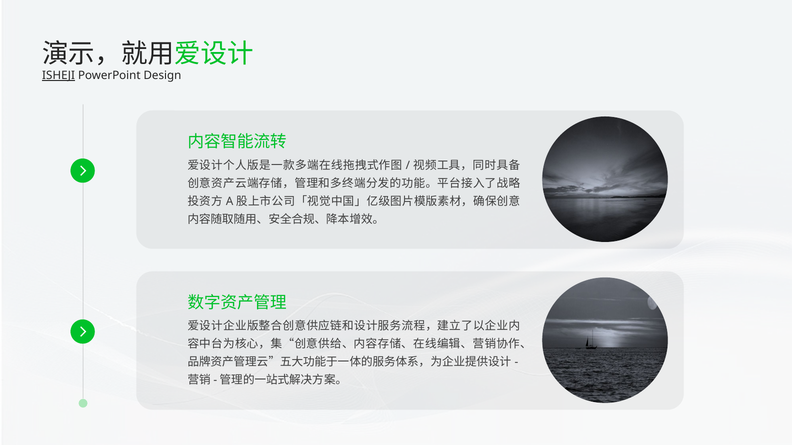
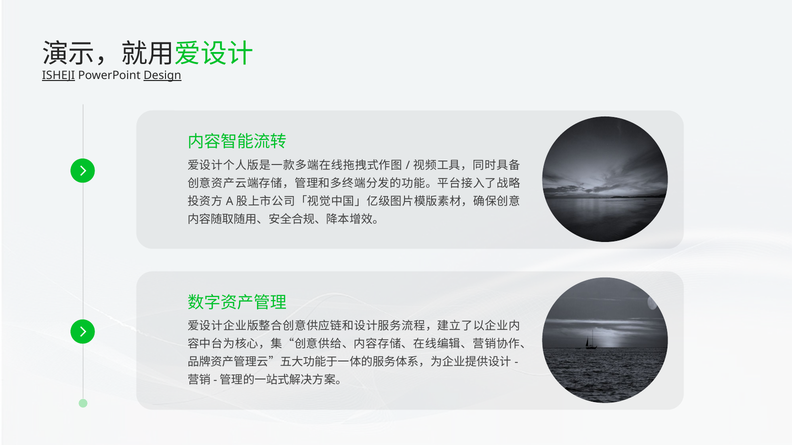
Design underline: none -> present (162, 76)
